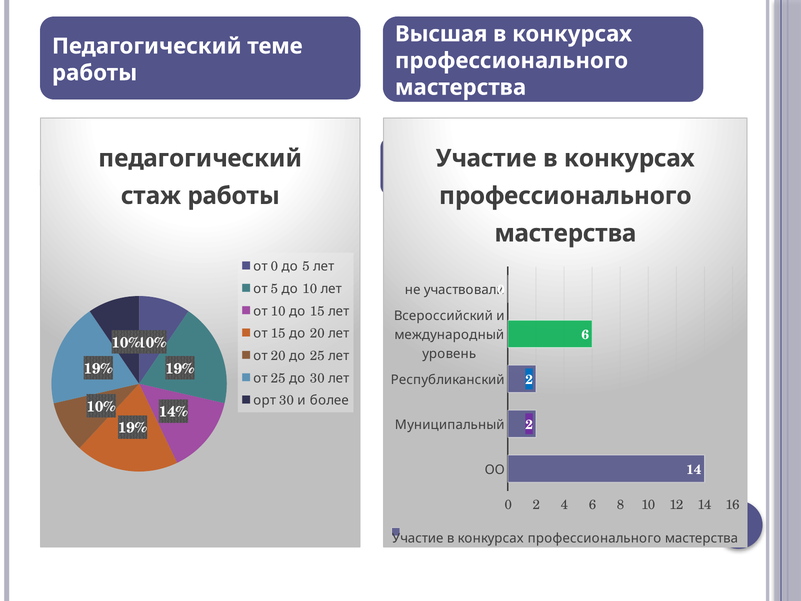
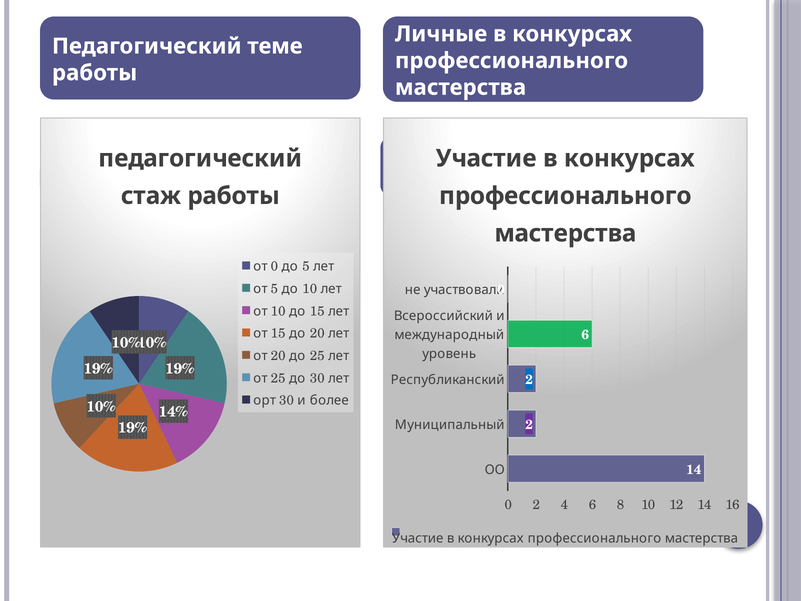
Высшая: Высшая -> Личные (441, 34)
